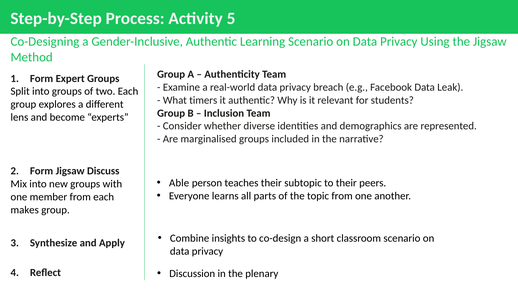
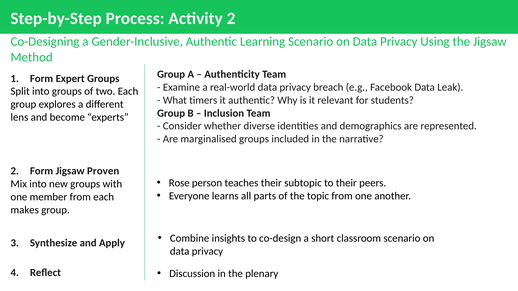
Activity 5: 5 -> 2 (231, 19)
Discuss: Discuss -> Proven (103, 171)
Able: Able -> Rose (179, 183)
